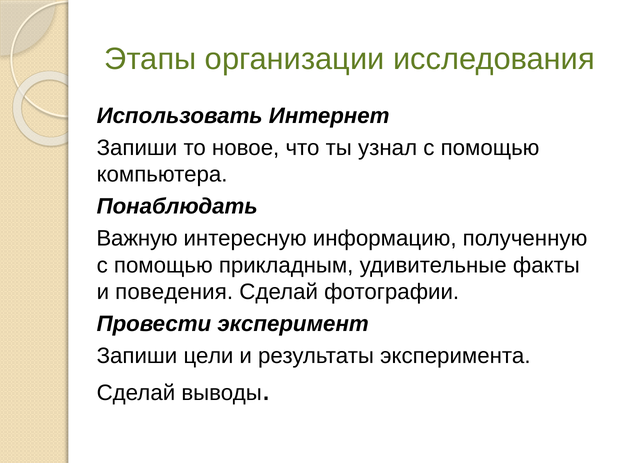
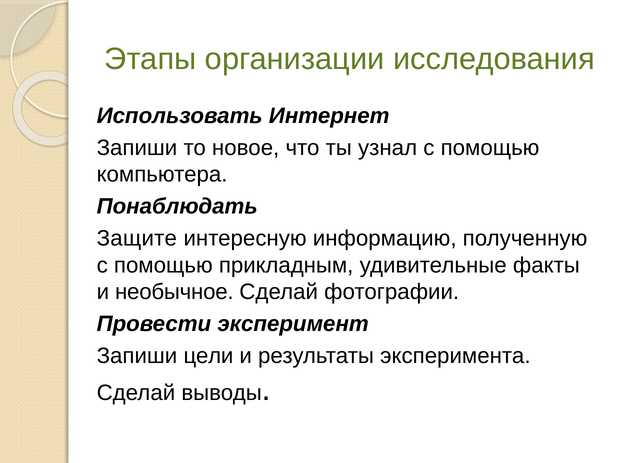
Важную: Важную -> Защите (137, 238)
поведения: поведения -> необычное (174, 292)
